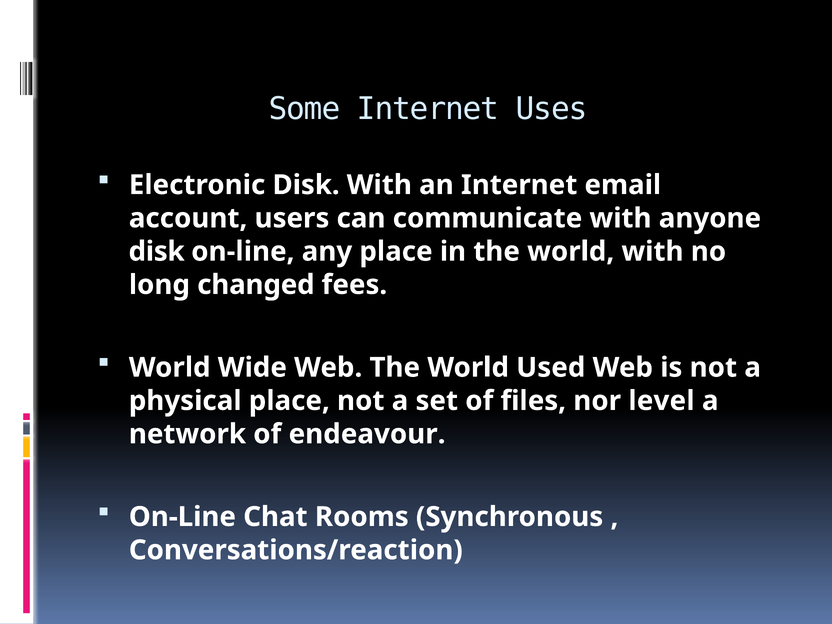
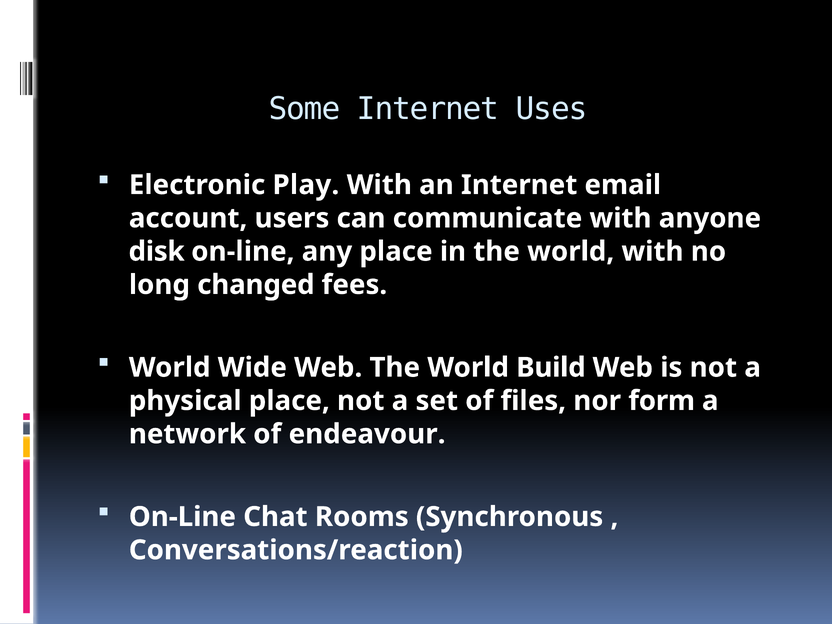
Electronic Disk: Disk -> Play (306, 185)
Used: Used -> Build (551, 368)
level: level -> form (662, 401)
